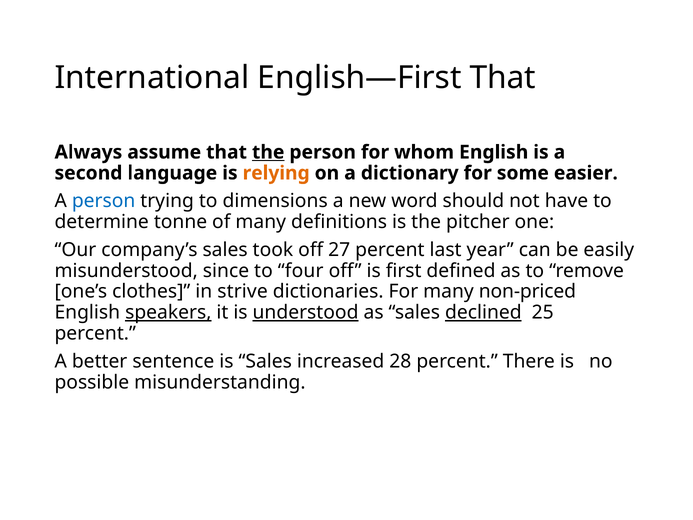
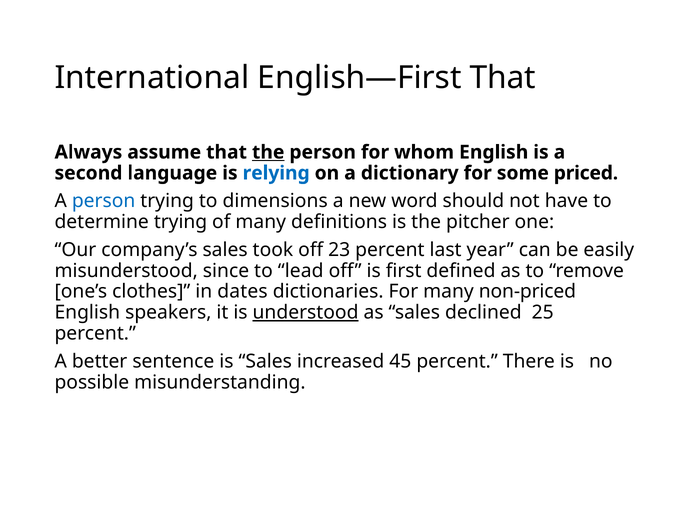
relying colour: orange -> blue (276, 173)
easier: easier -> priced (586, 173)
determine tonne: tonne -> trying (181, 222)
27: 27 -> 23 (339, 250)
four: four -> lead (301, 271)
strive: strive -> dates (242, 291)
speakers underline: present -> none (168, 312)
declined underline: present -> none (483, 312)
28: 28 -> 45 (400, 361)
